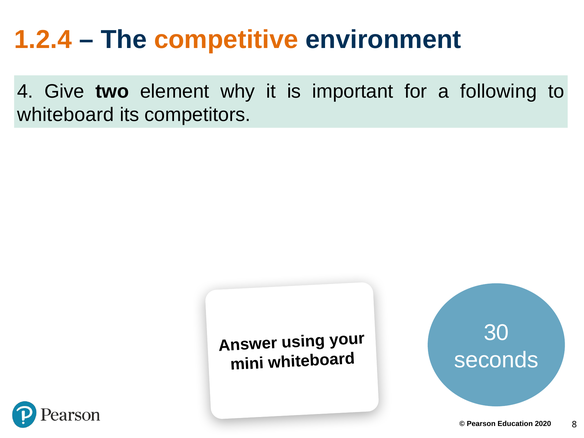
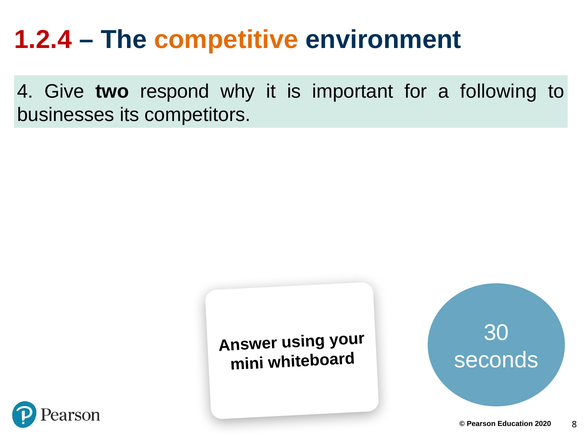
1.2.4 colour: orange -> red (43, 39)
element: element -> respond (175, 91)
whiteboard: whiteboard -> businesses (66, 115)
